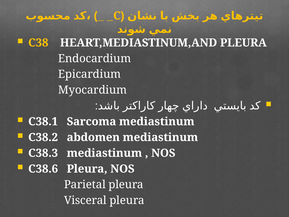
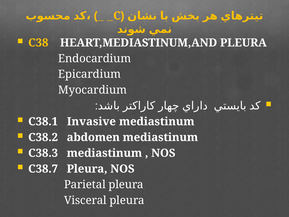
Sarcoma: Sarcoma -> Invasive (91, 121)
C38.6: C38.6 -> C38.7 (43, 169)
